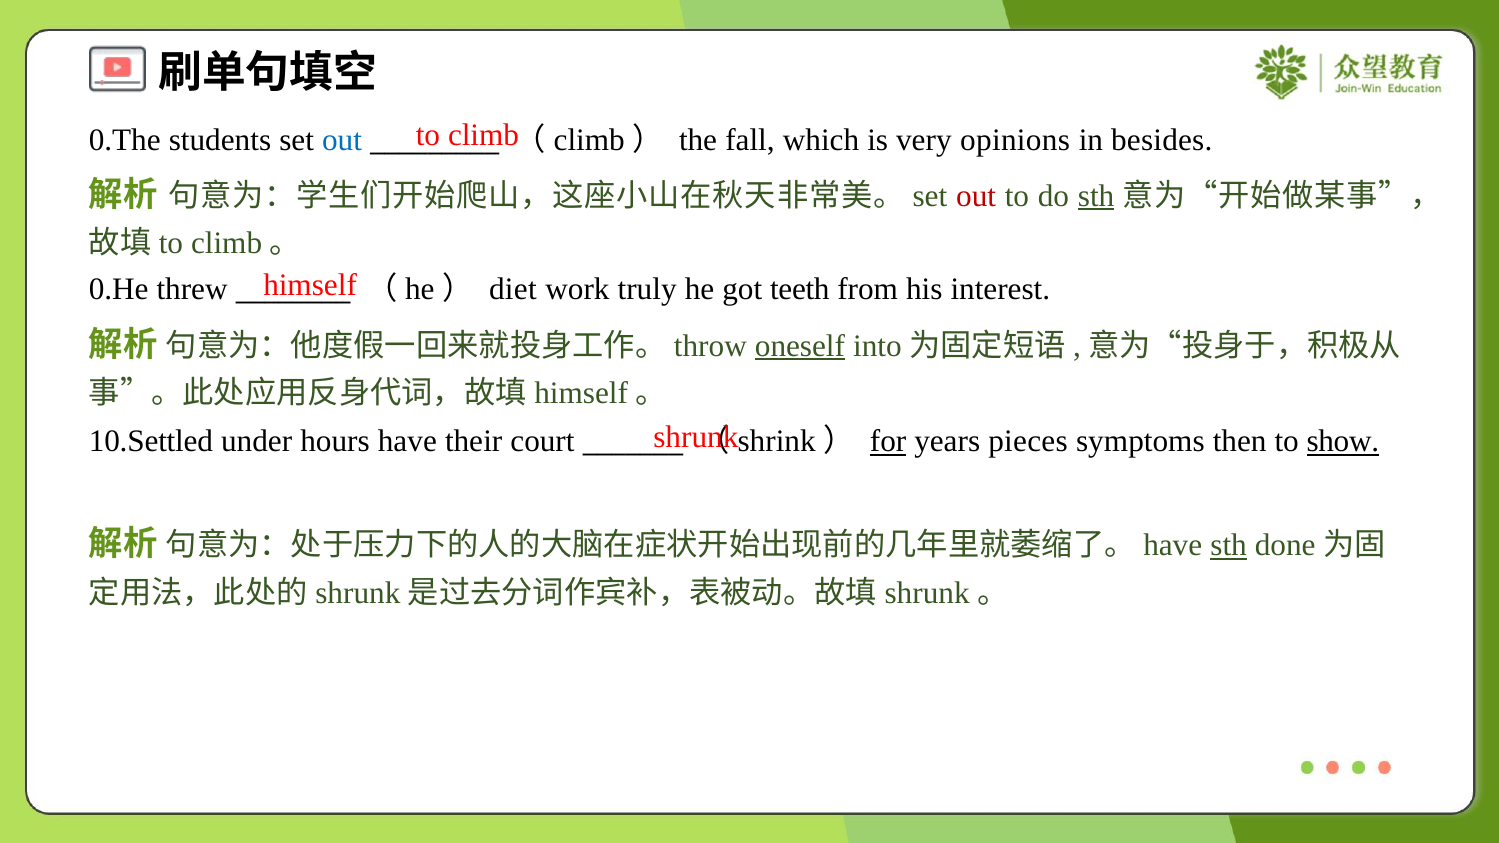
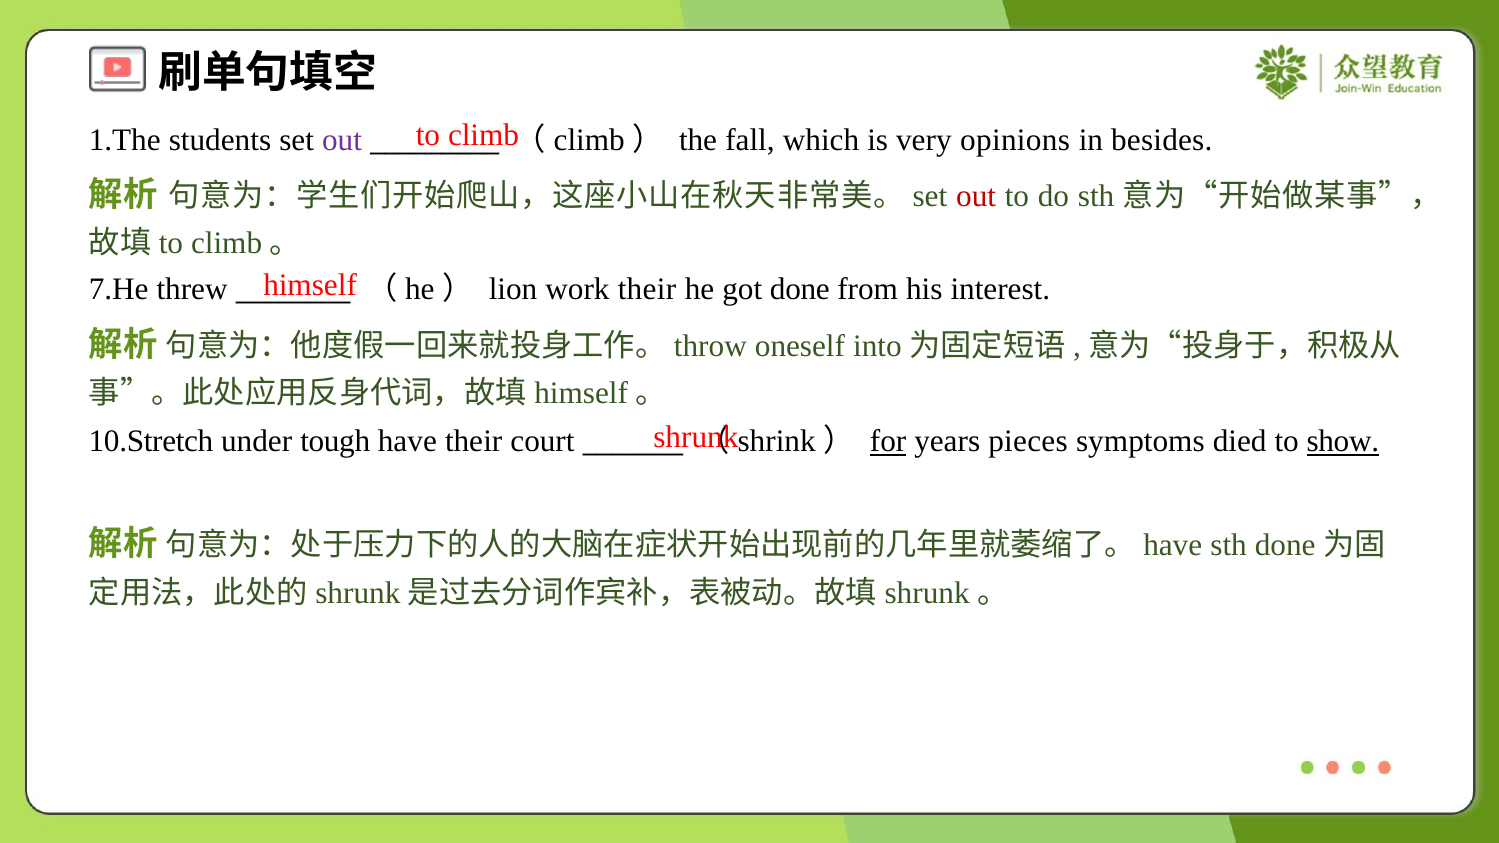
0.The: 0.The -> 1.The (125, 140)
out colour: blue -> purple (342, 140)
sth underline: present -> none (1096, 196)
0.He: 0.He -> 7.He (119, 290)
diet: diet -> lion (513, 290)
work truly: truly -> their (647, 290)
teeth: teeth -> done (800, 290)
oneself underline: present -> none (800, 346)
10.Settled: 10.Settled -> 10.Stretch (151, 441)
hours: hours -> tough (335, 441)
then: then -> died (1240, 441)
sth underline: present -> none (1229, 545)
